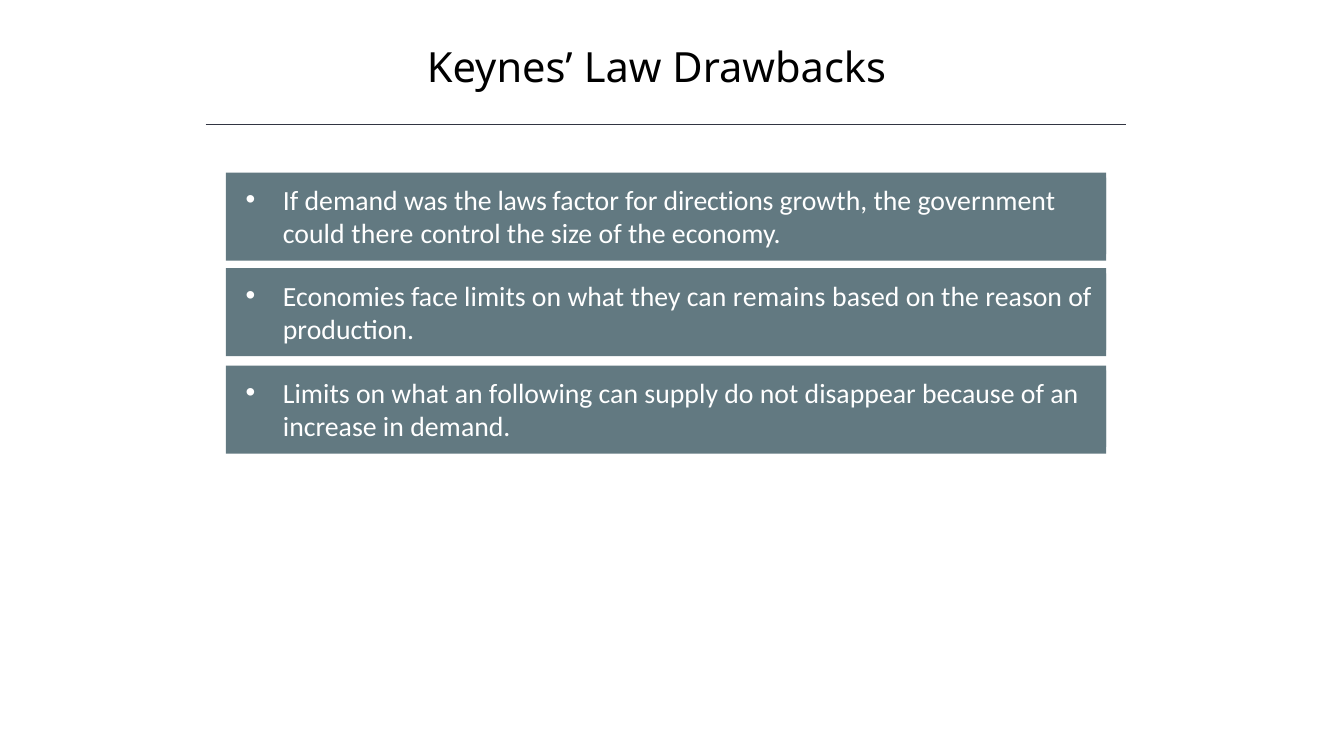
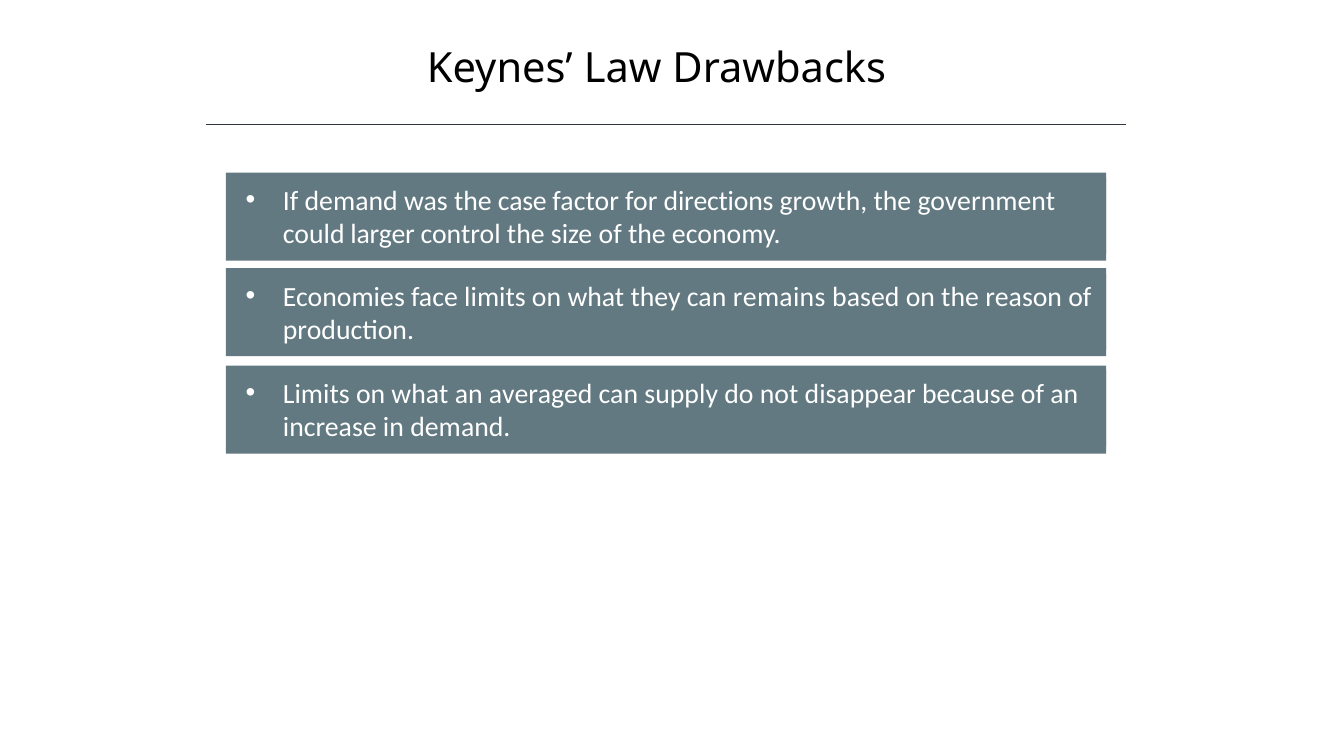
laws: laws -> case (522, 201)
there: there -> larger (383, 235)
following: following -> averaged (541, 394)
